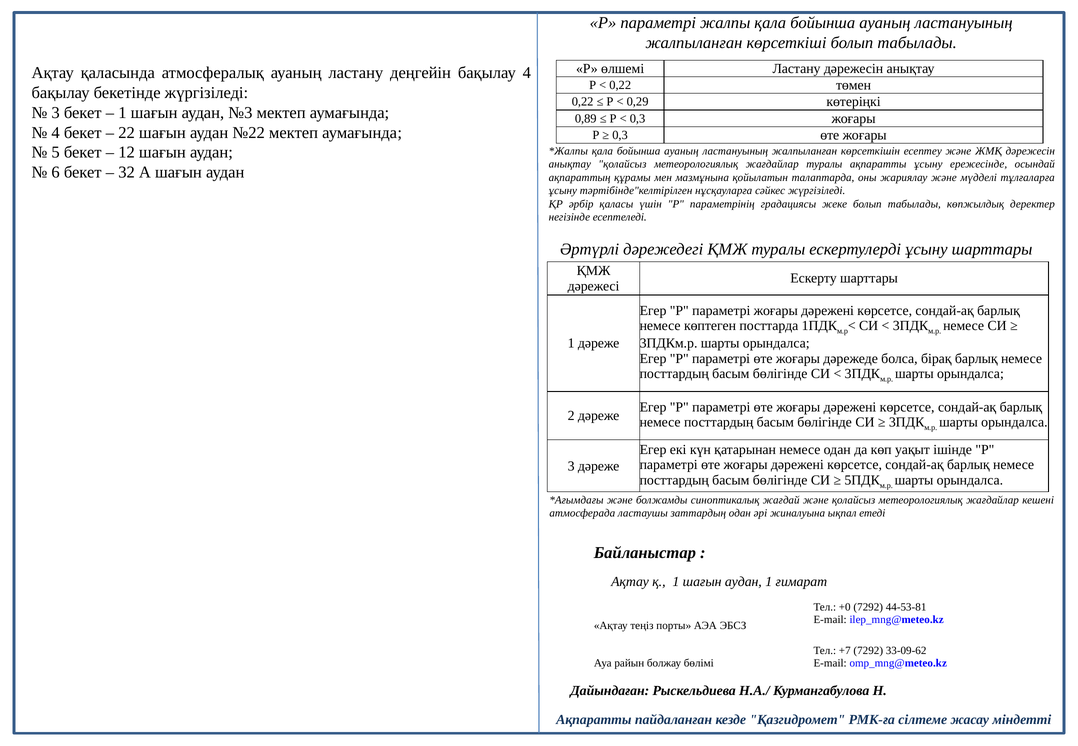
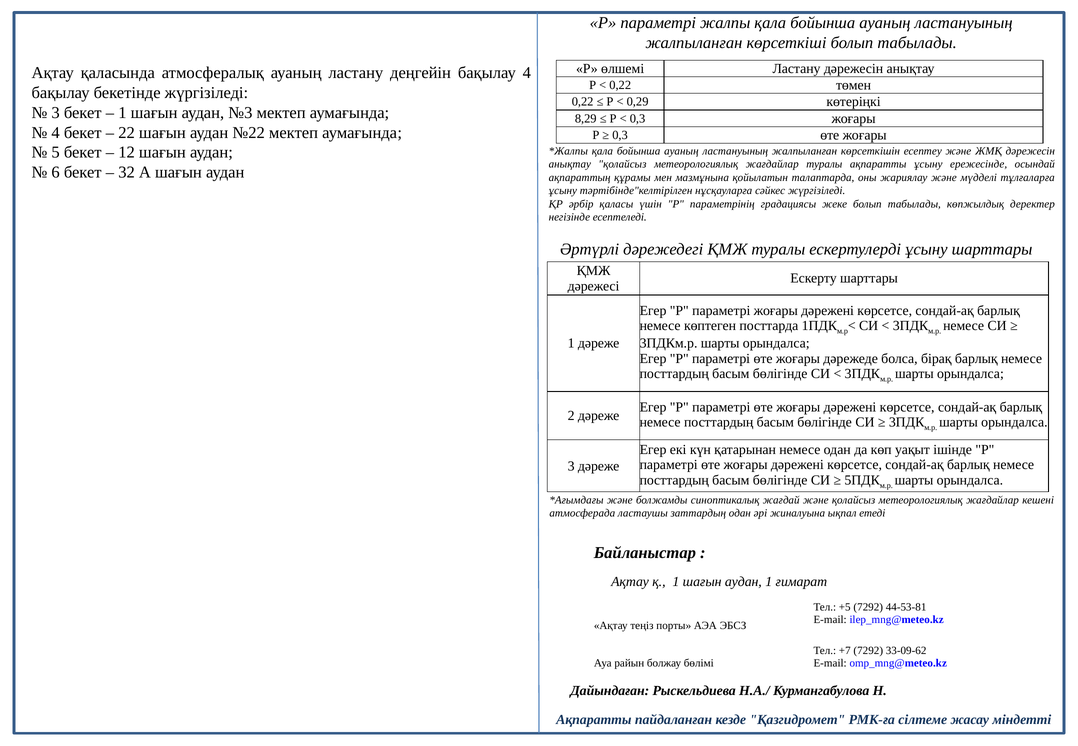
0,89: 0,89 -> 8,29 (586, 119)
+0: +0 -> +5 (845, 607)
